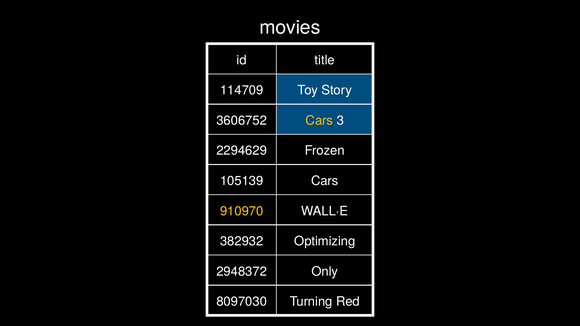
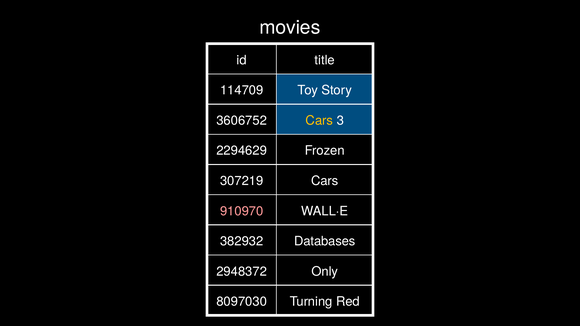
105139: 105139 -> 307219 (242, 181)
910970 colour: yellow -> pink (242, 211)
Optimizing: Optimizing -> Databases (325, 241)
